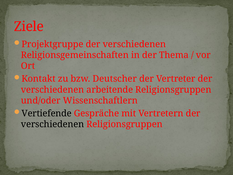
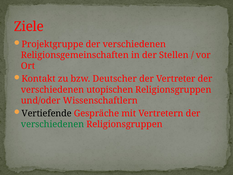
Thema: Thema -> Stellen (174, 55)
arbeitende: arbeitende -> utopischen (110, 90)
verschiedenen colour: black -> green (53, 124)
